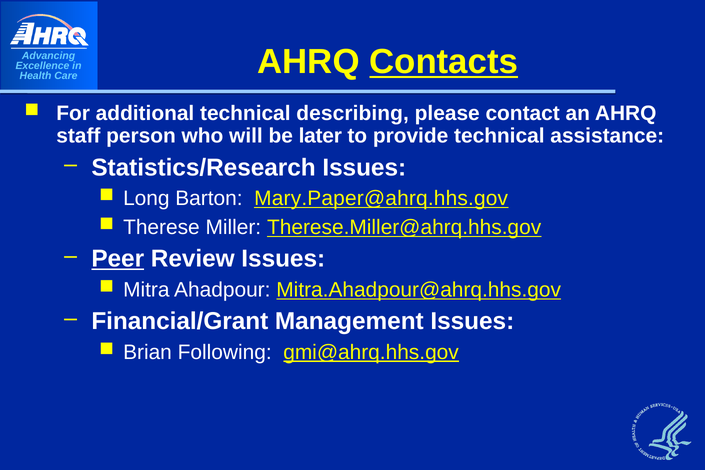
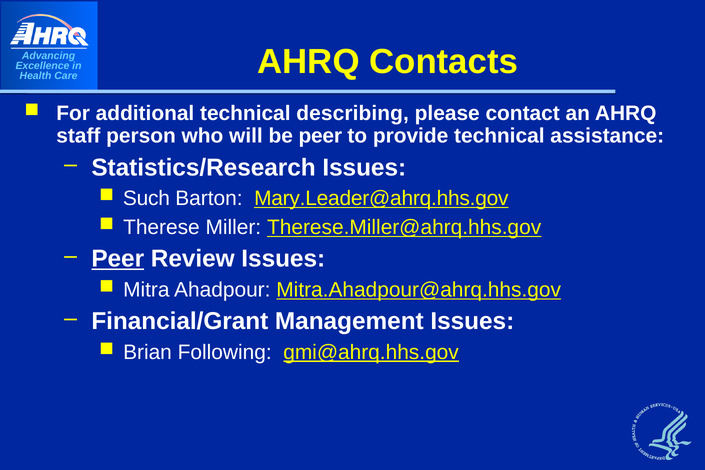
Contacts underline: present -> none (444, 62)
be later: later -> peer (320, 136)
Long: Long -> Such (146, 198)
Mary.Paper@ahrq.hhs.gov: Mary.Paper@ahrq.hhs.gov -> Mary.Leader@ahrq.hhs.gov (381, 198)
